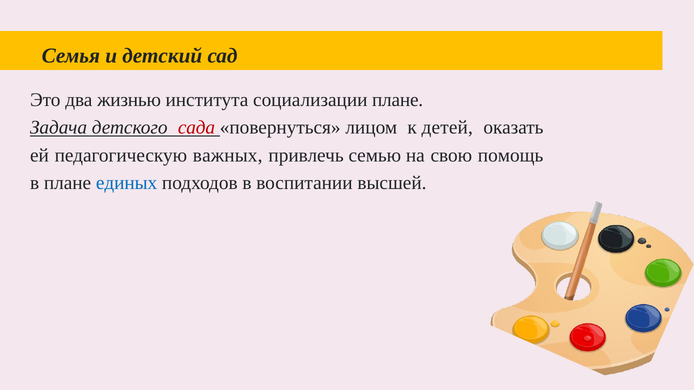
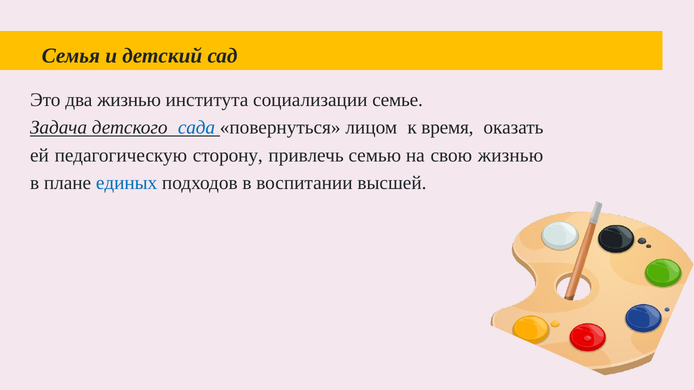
социализации плане: плане -> семье (398, 100)
сада colour: red -> blue (196, 128)
детей: детей -> время (447, 128)
важных: важных -> сторону (228, 155)
свою помощь: помощь -> жизнью (511, 155)
